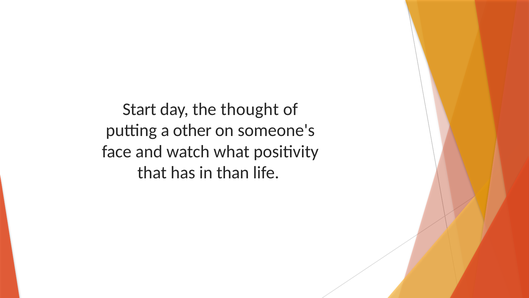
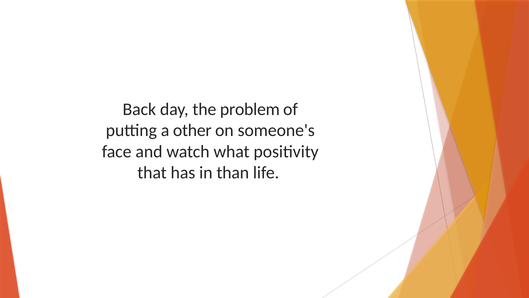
Start: Start -> Back (139, 109)
thought: thought -> problem (250, 109)
